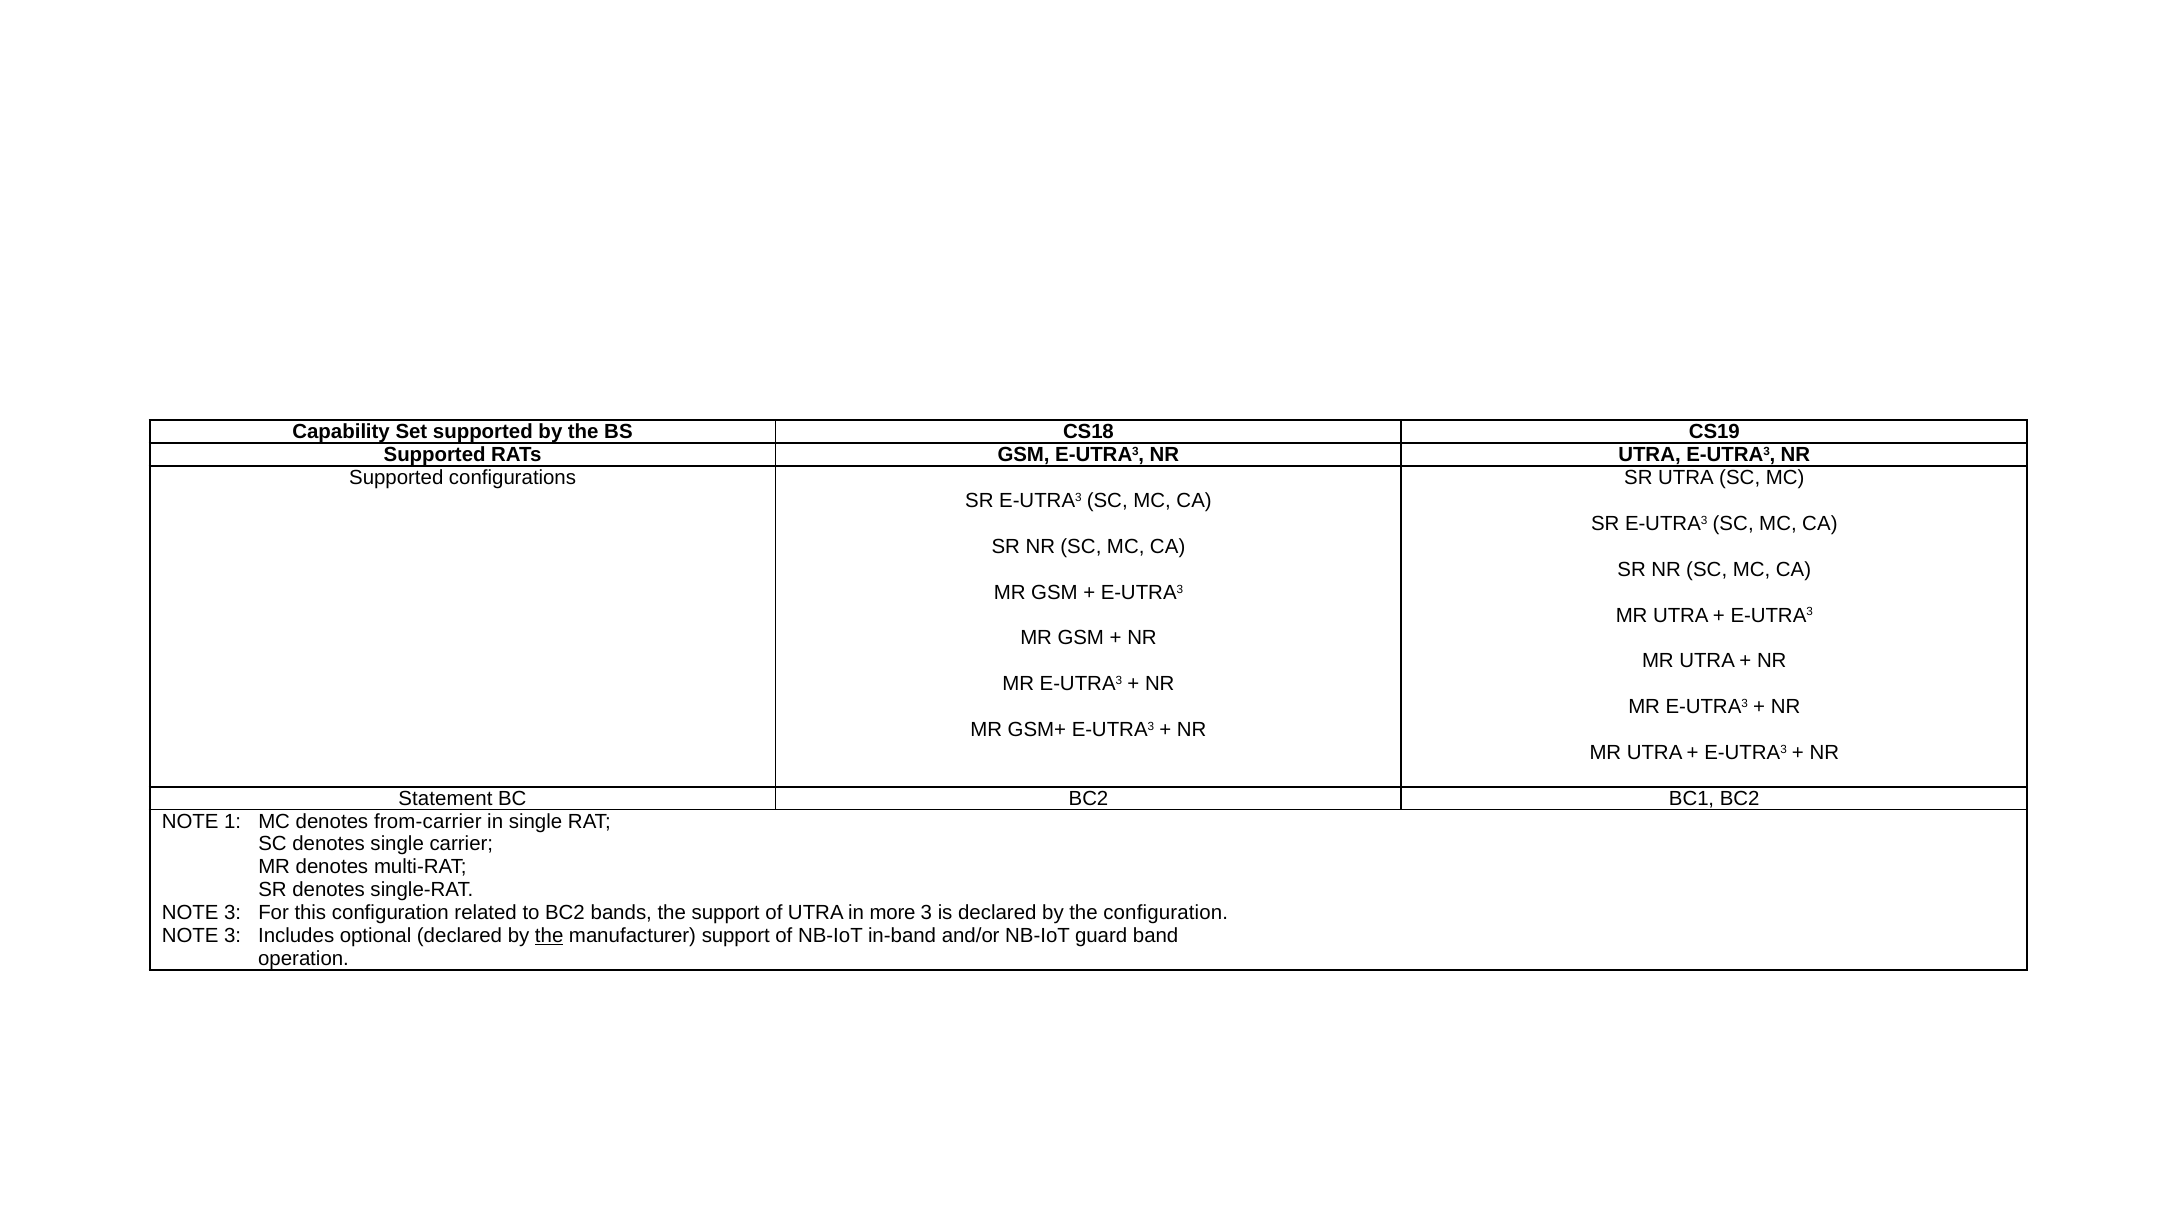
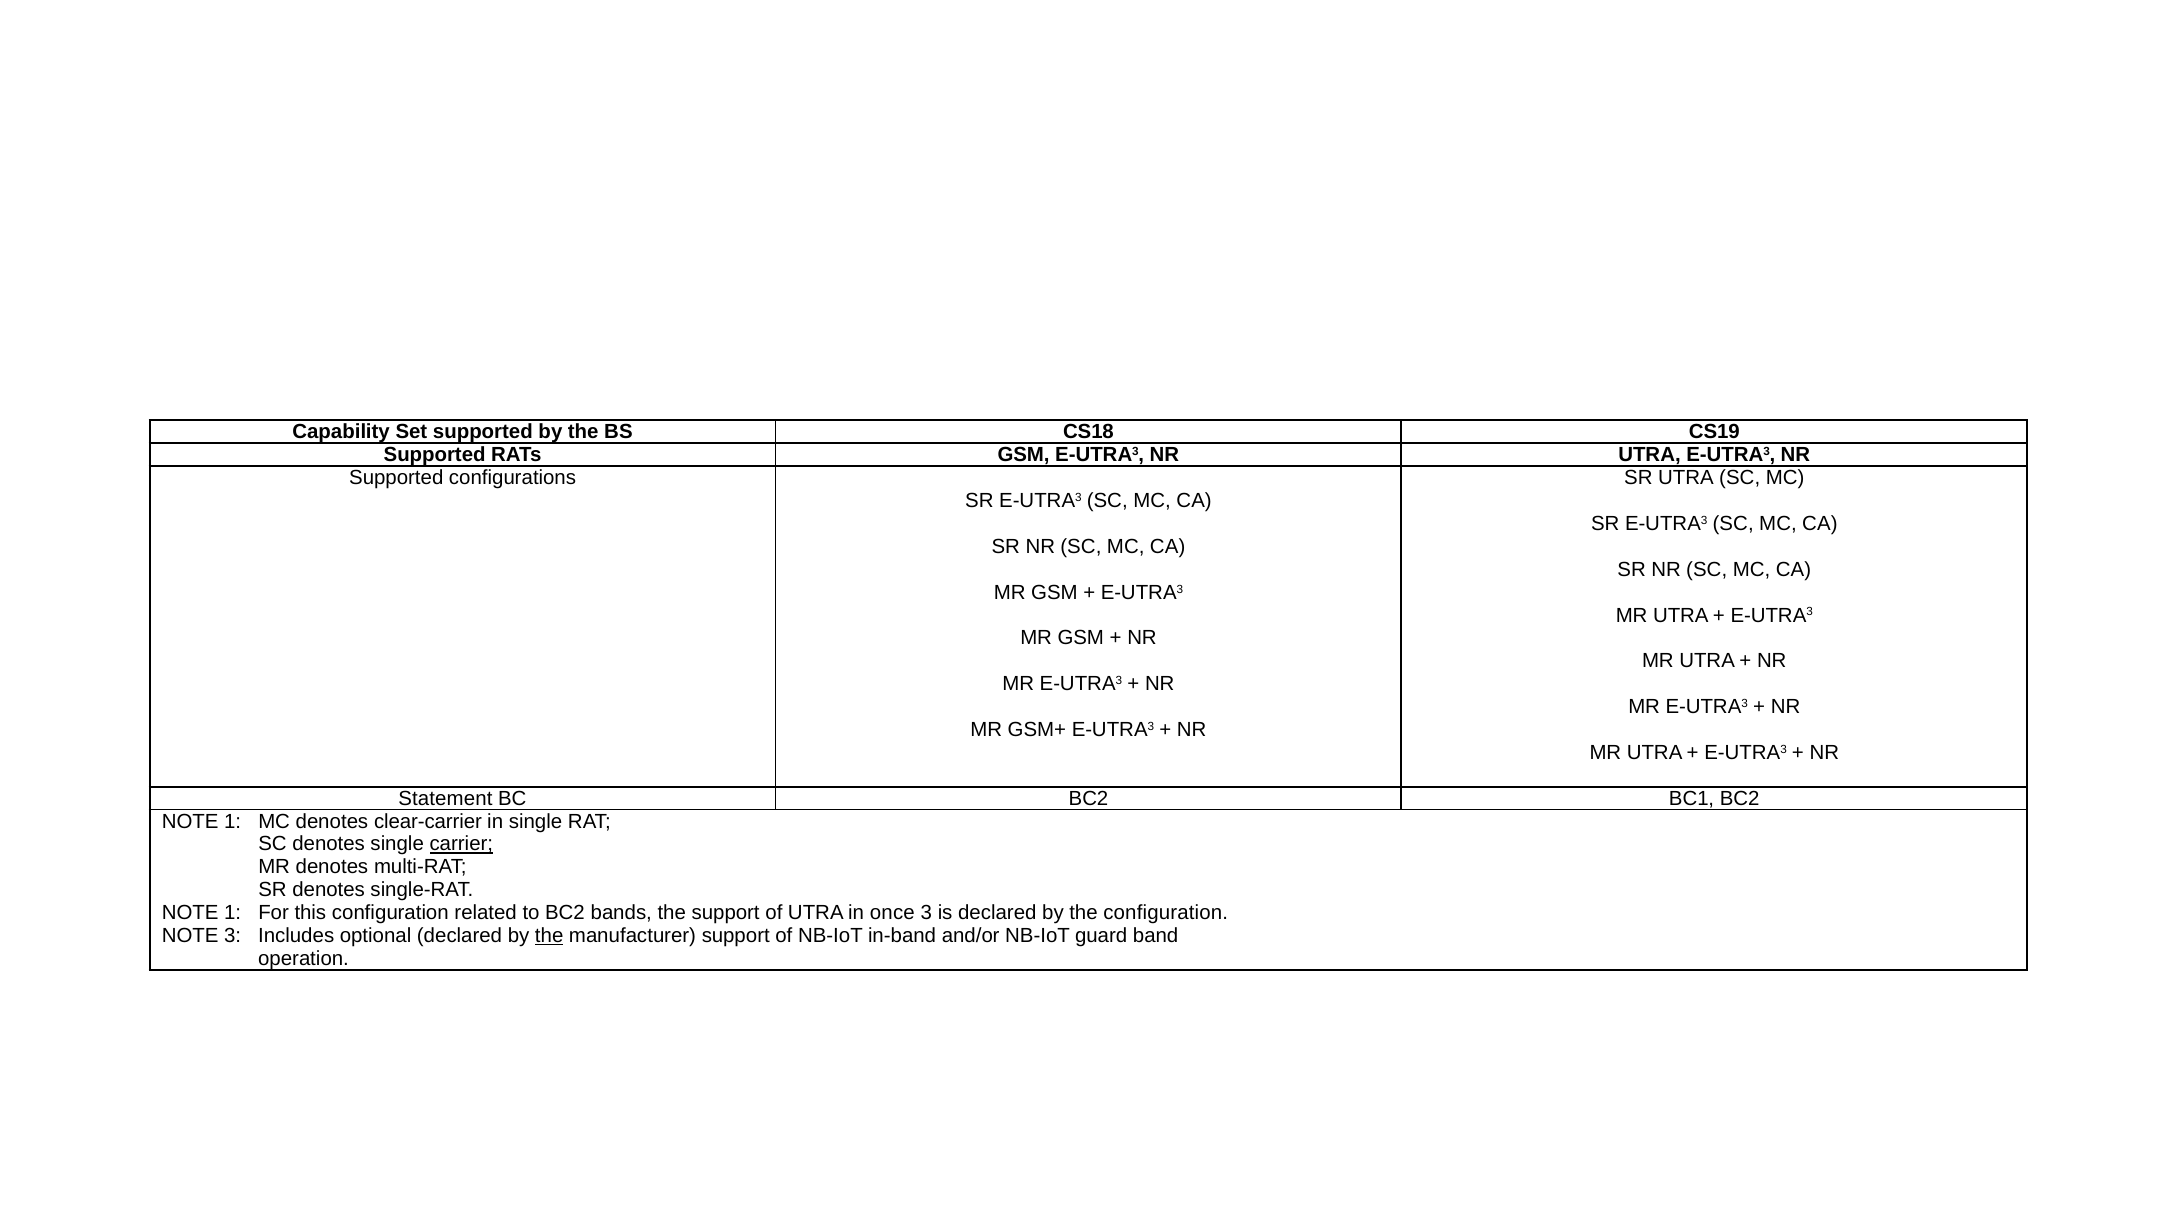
from-carrier: from-carrier -> clear-carrier (428, 822)
carrier underline: none -> present (461, 845)
3: 3 -> 1 (233, 913)
more: more -> once (892, 913)
